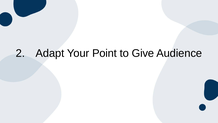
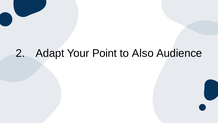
Give: Give -> Also (143, 53)
